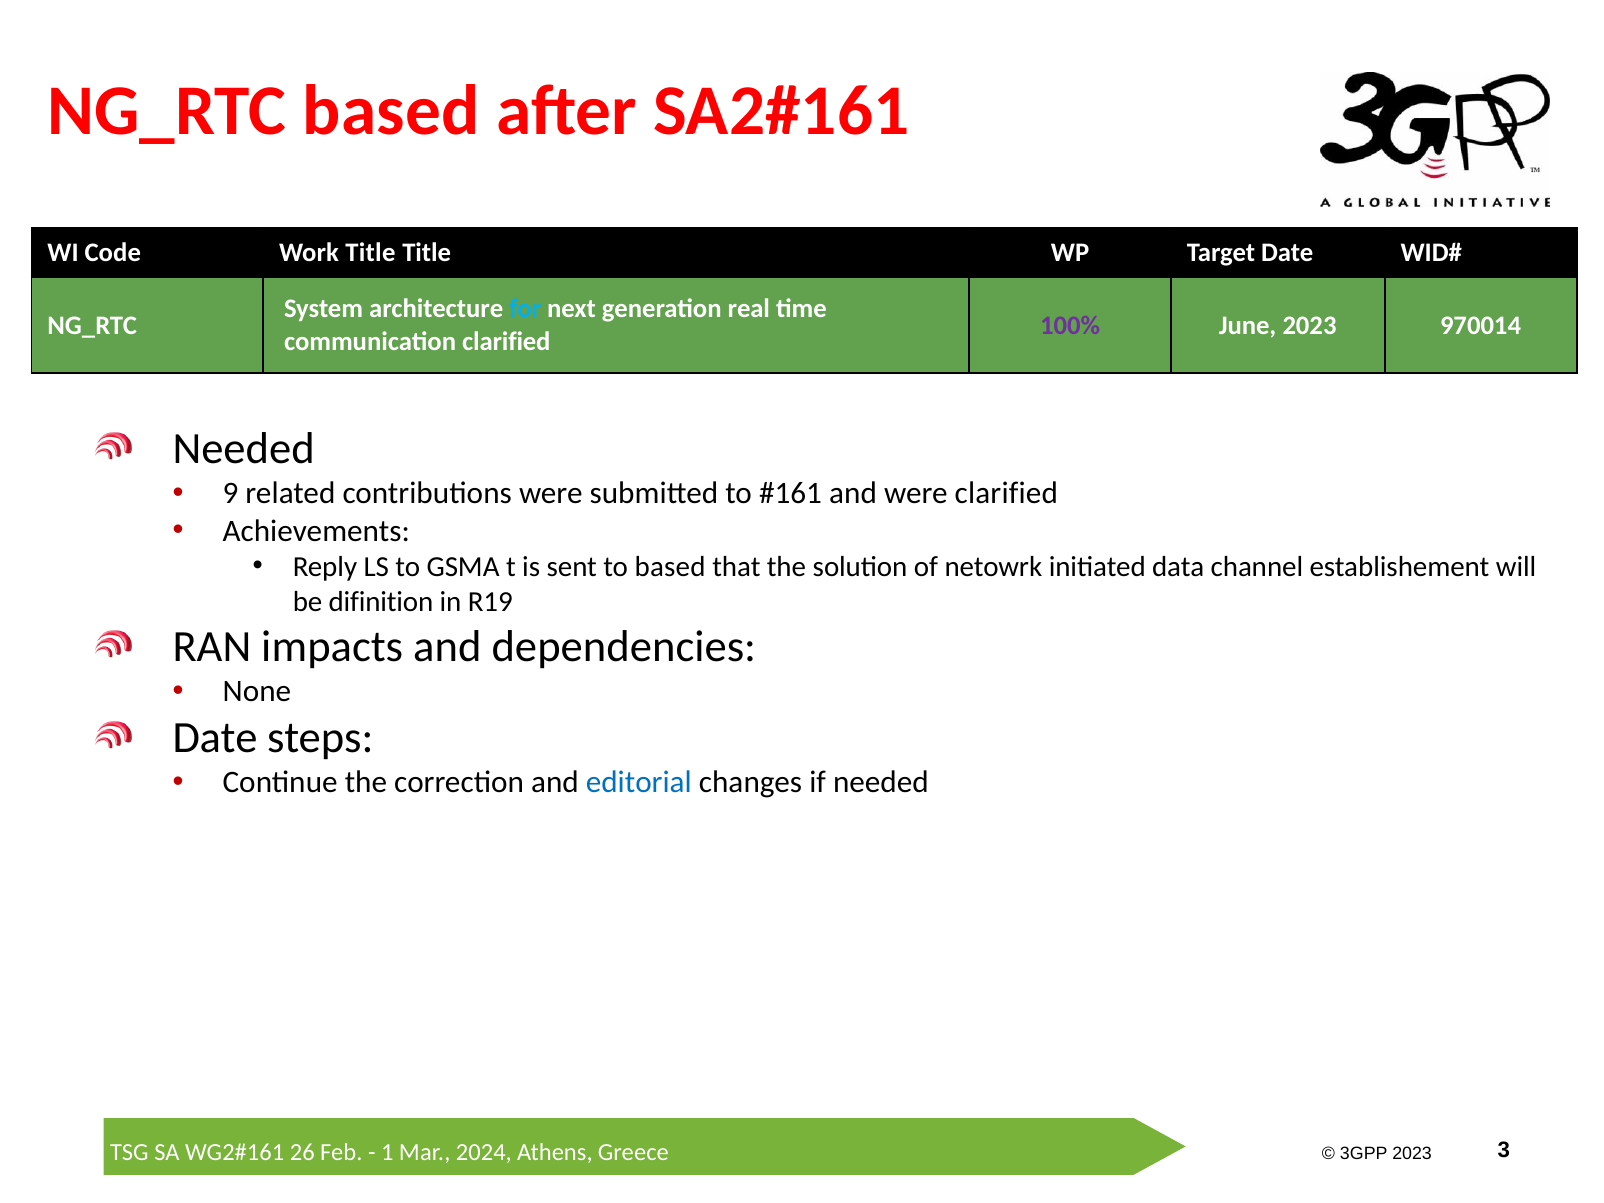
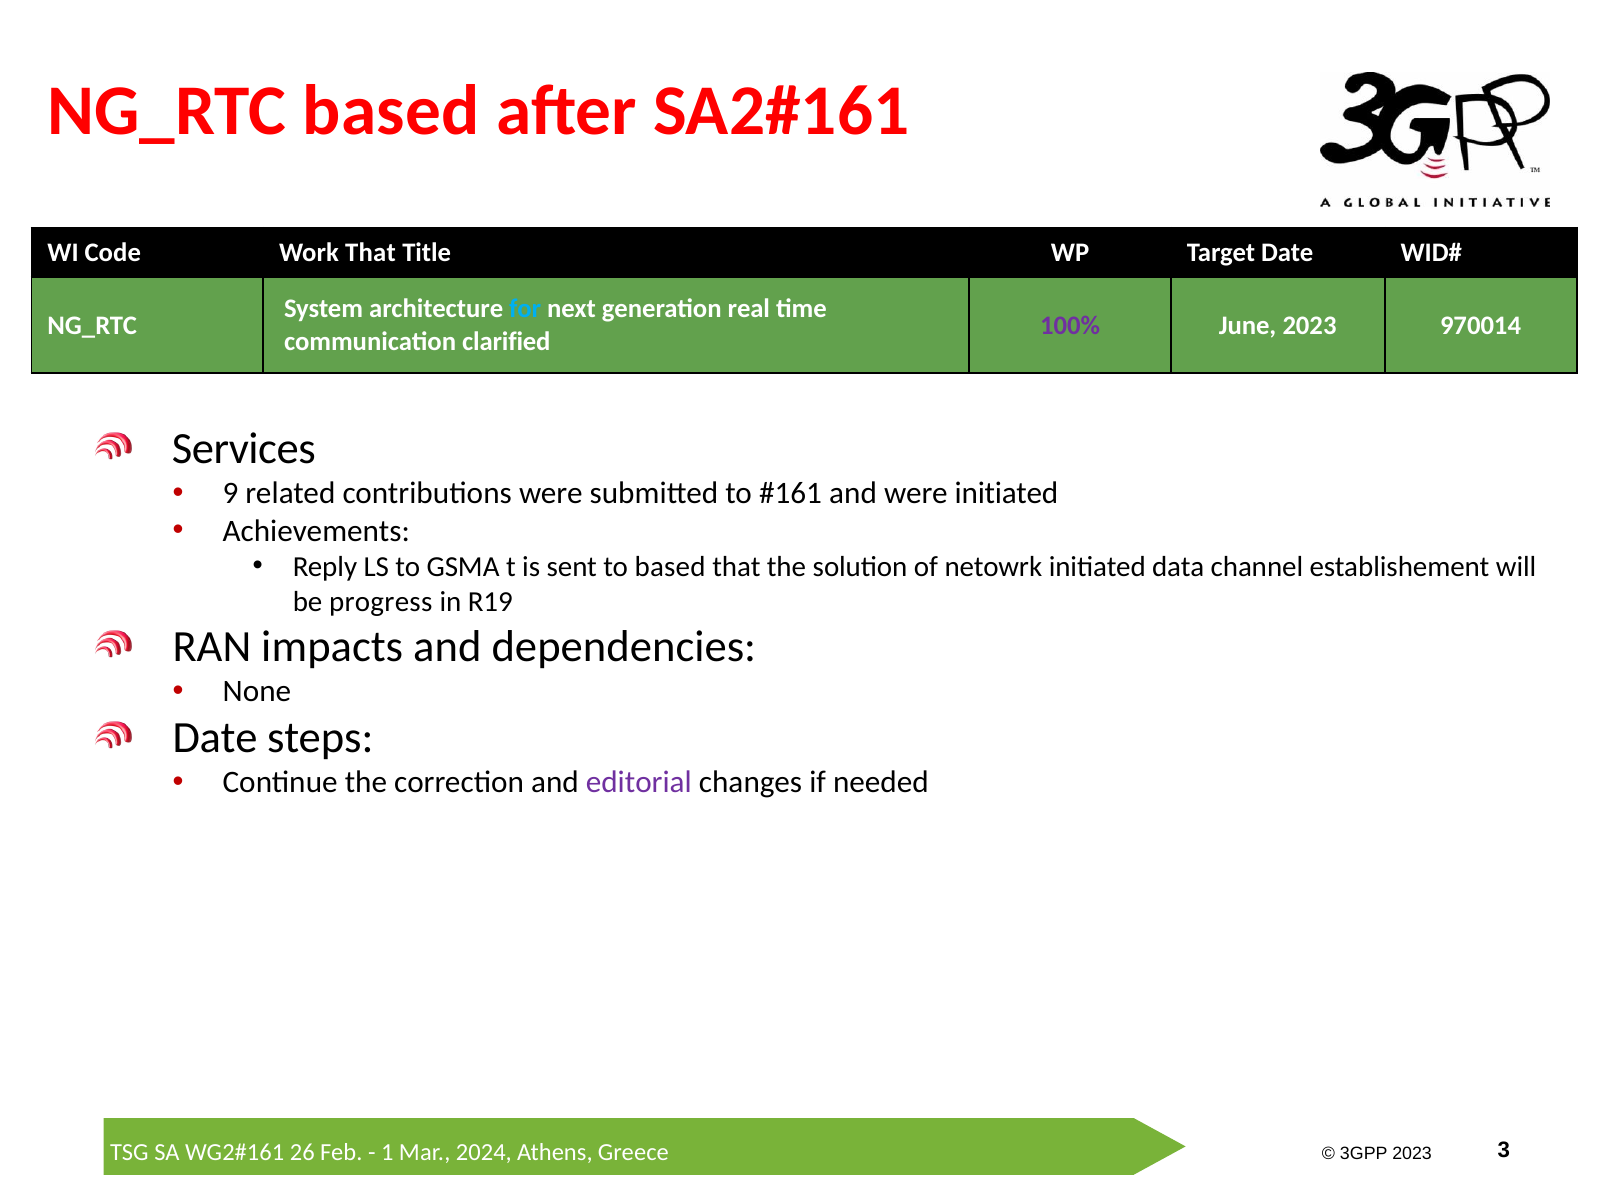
Work Title: Title -> That (370, 252)
Needed: Needed -> Services (244, 449)
were clarified: clarified -> initiated (1007, 494)
difinition: difinition -> progress (381, 602)
editorial colour: blue -> purple (639, 782)
